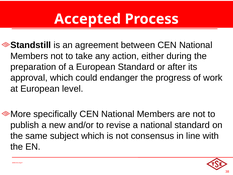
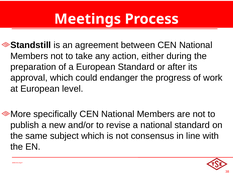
Accepted: Accepted -> Meetings (88, 19)
